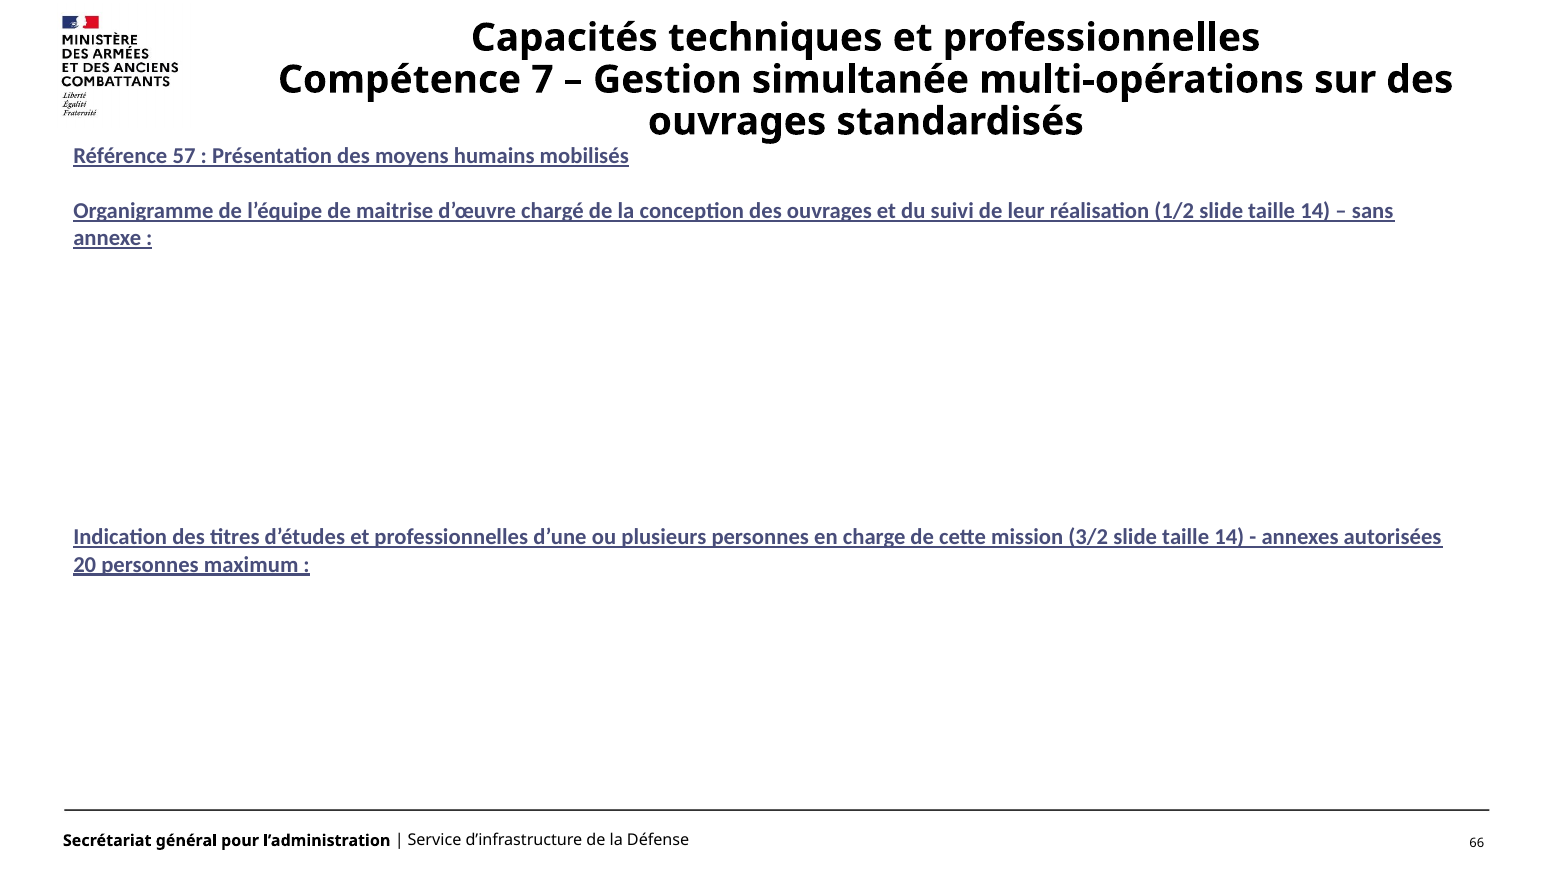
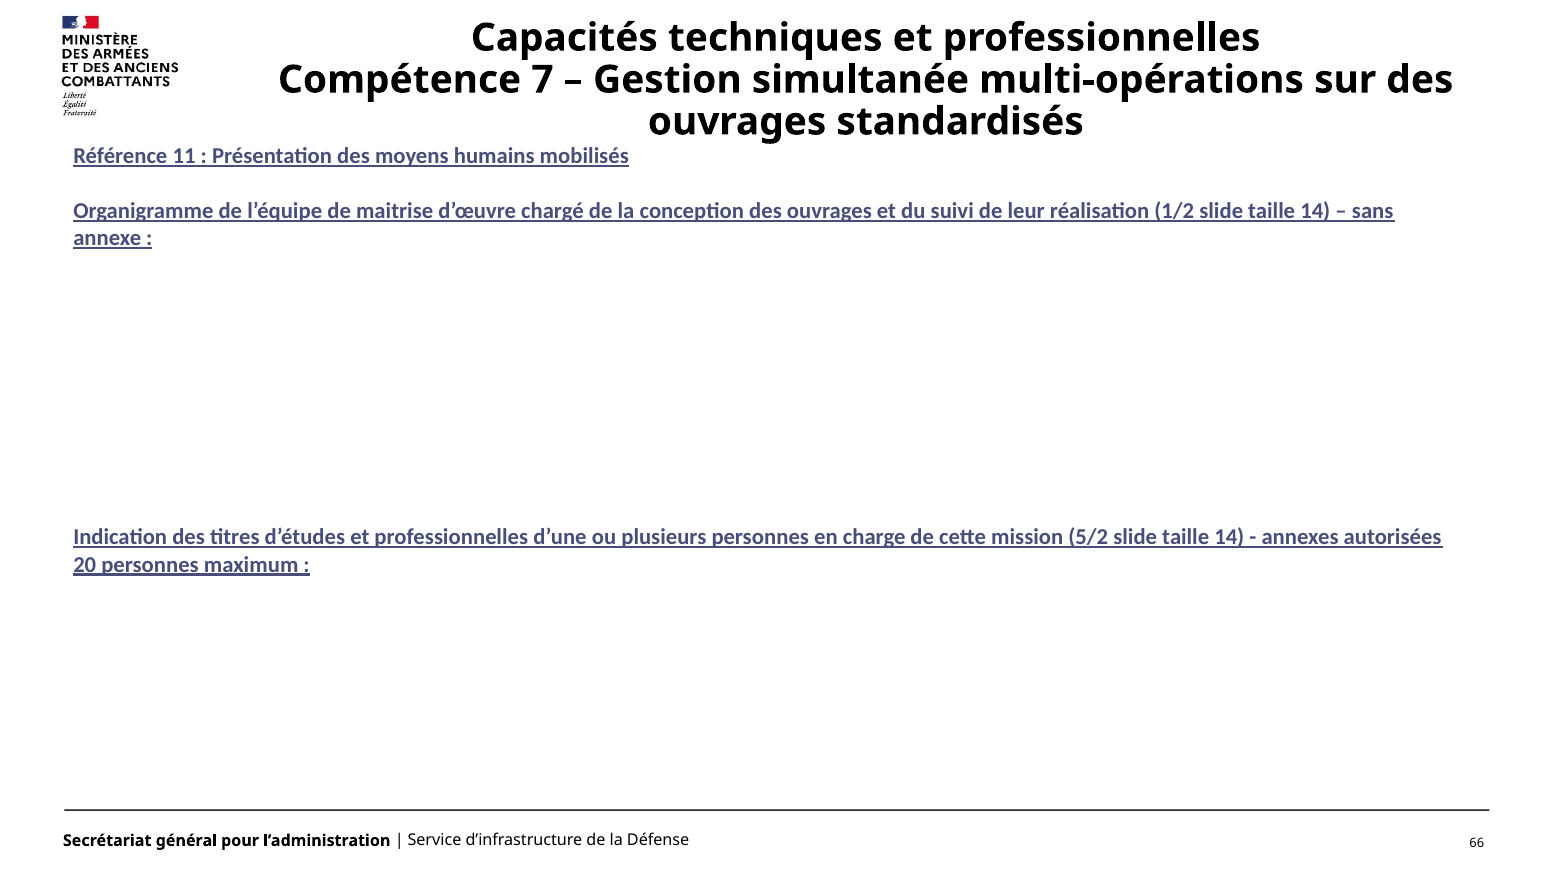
57: 57 -> 11 (184, 156)
3/2: 3/2 -> 5/2 (1088, 537)
